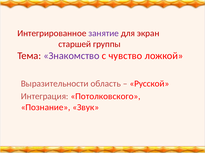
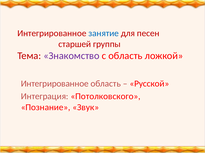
занятие colour: purple -> blue (104, 33)
экран: экран -> песен (148, 33)
с чувство: чувство -> область (125, 56)
Выразительности: Выразительности -> Интегрированное (55, 84)
